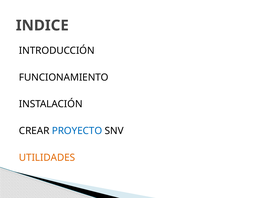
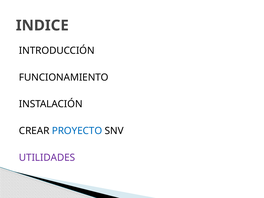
UTILIDADES colour: orange -> purple (47, 158)
